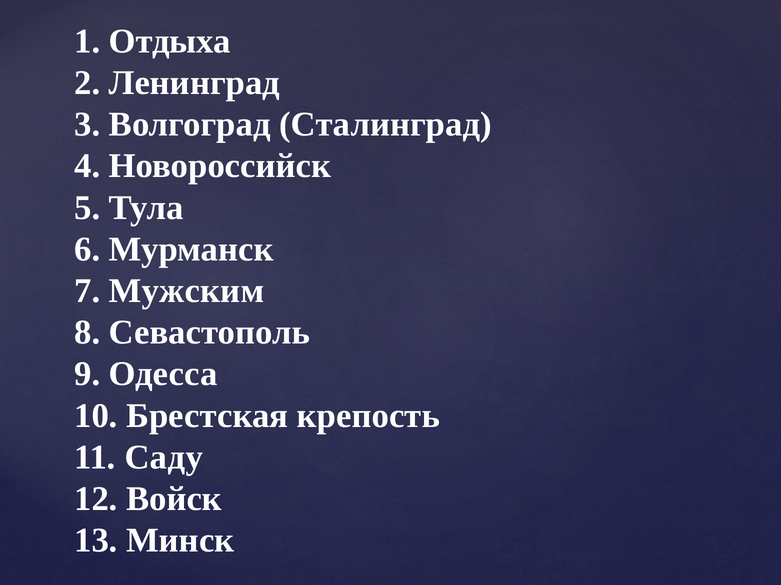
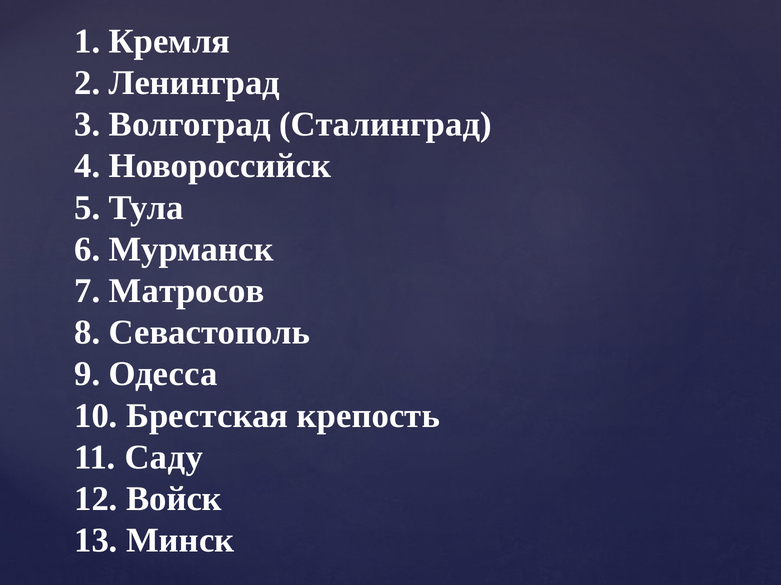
Отдыха: Отдыха -> Кремля (170, 41)
Мужским: Мужским -> Матросов (187, 291)
